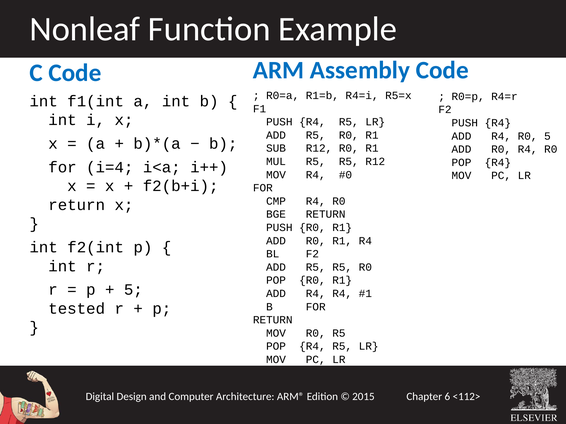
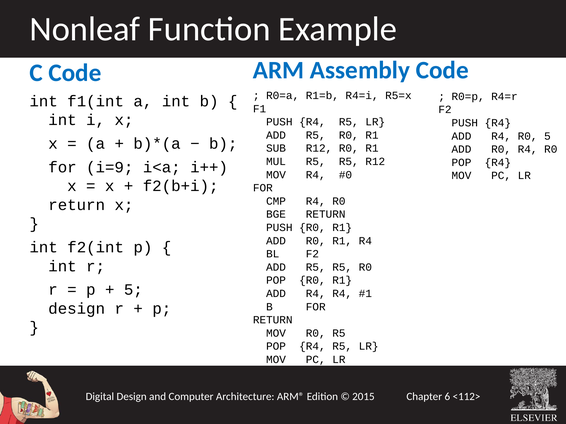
i=4: i=4 -> i=9 (110, 167)
tested: tested -> design (77, 309)
